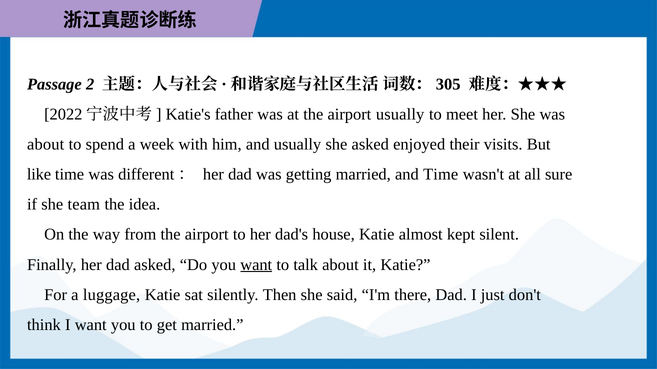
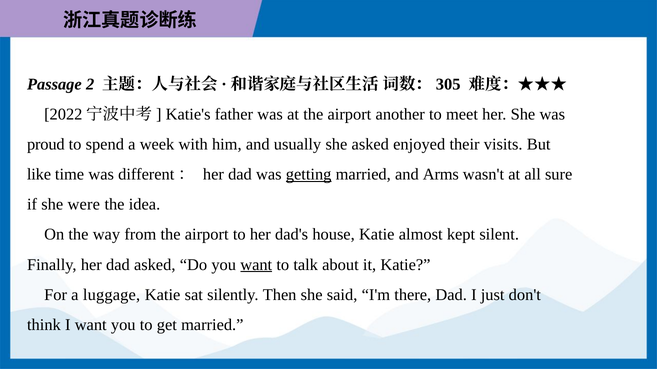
airport usually: usually -> another (400, 114)
about: about -> proud (46, 145)
getting underline: none -> present (309, 175)
and Time: Time -> Arms (441, 175)
team: team -> were (84, 205)
